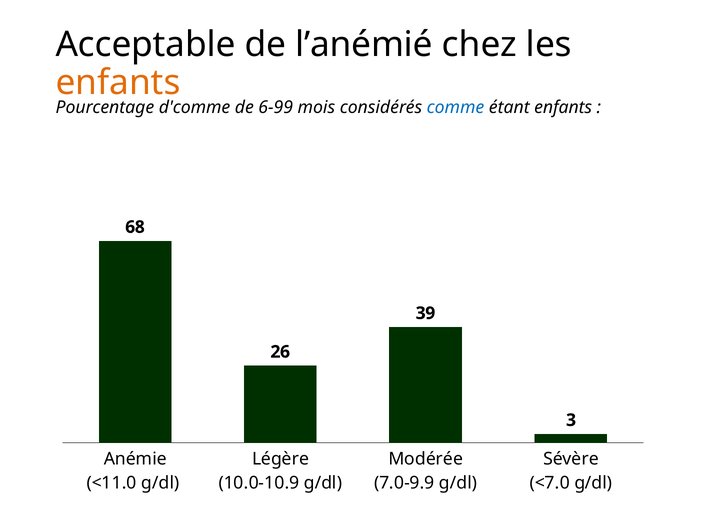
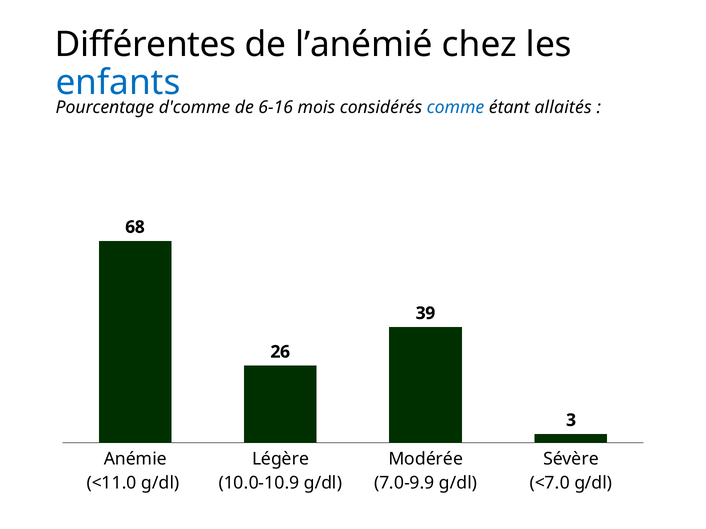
Acceptable: Acceptable -> Différentes (146, 44)
enfants colour: orange -> blue (118, 83)
6-99: 6-99 -> 6-16 (276, 107)
étant enfants: enfants -> allaités (563, 107)
